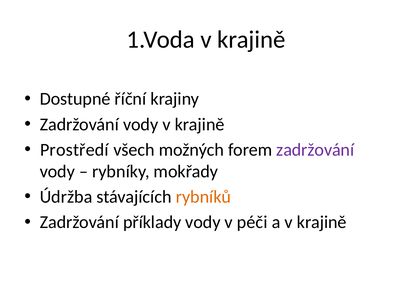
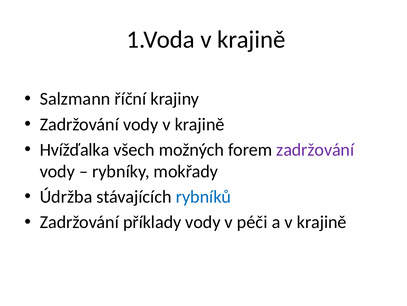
Dostupné: Dostupné -> Salzmann (75, 99)
Prostředí: Prostředí -> Hvížďalka (75, 149)
rybníků colour: orange -> blue (203, 196)
